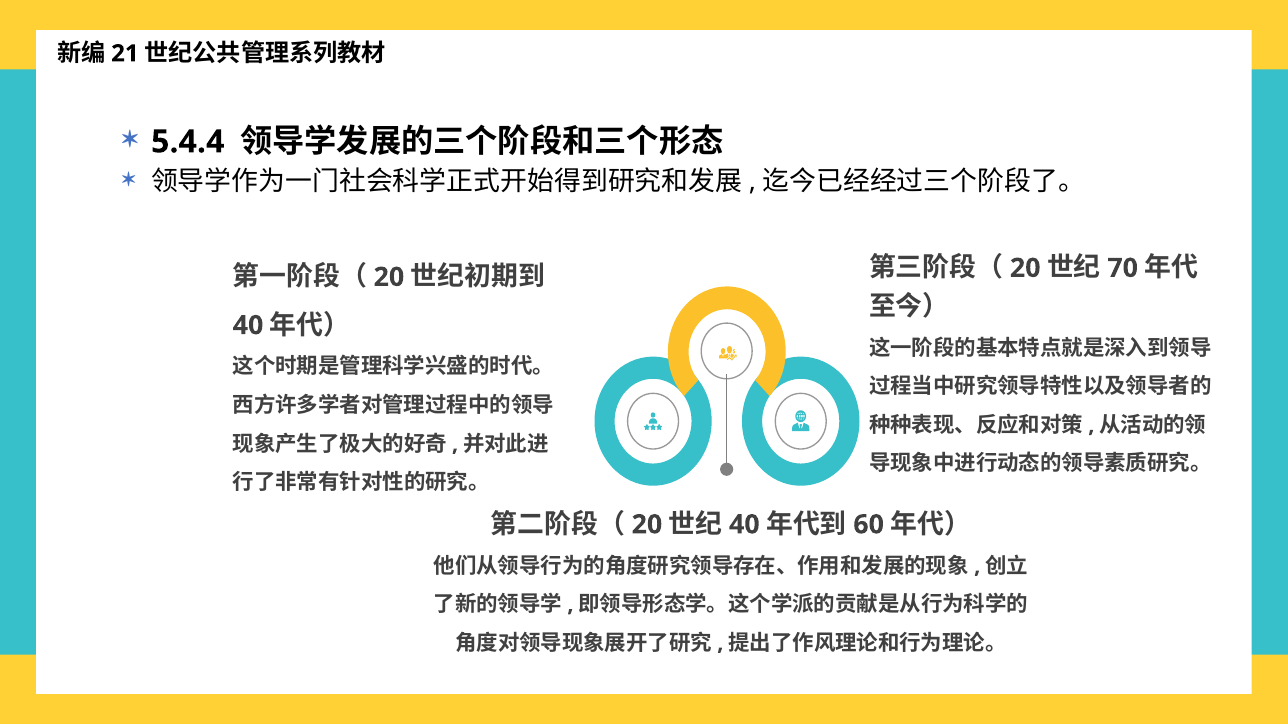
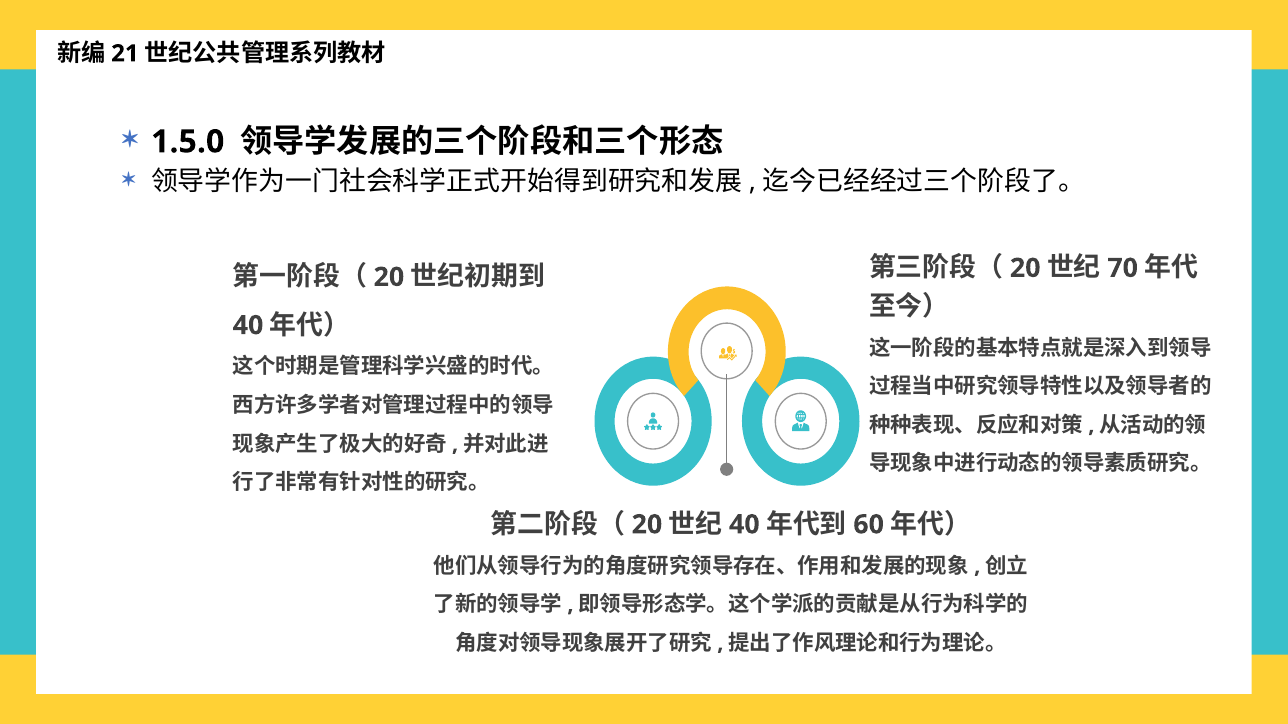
5.4.4: 5.4.4 -> 1.5.0 (188, 142)
